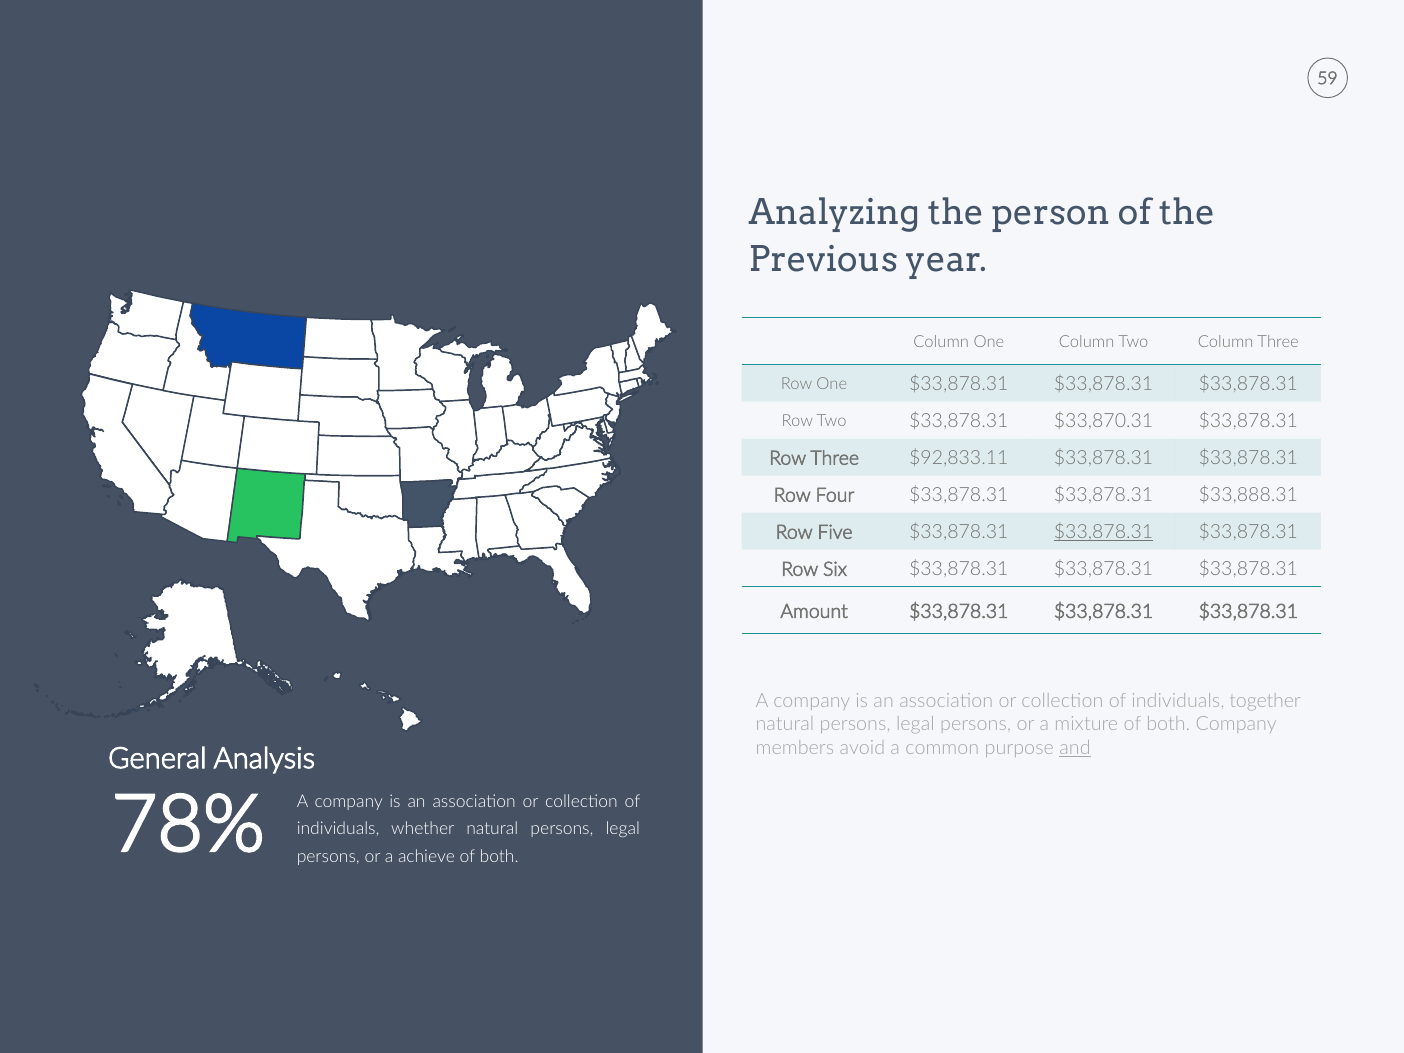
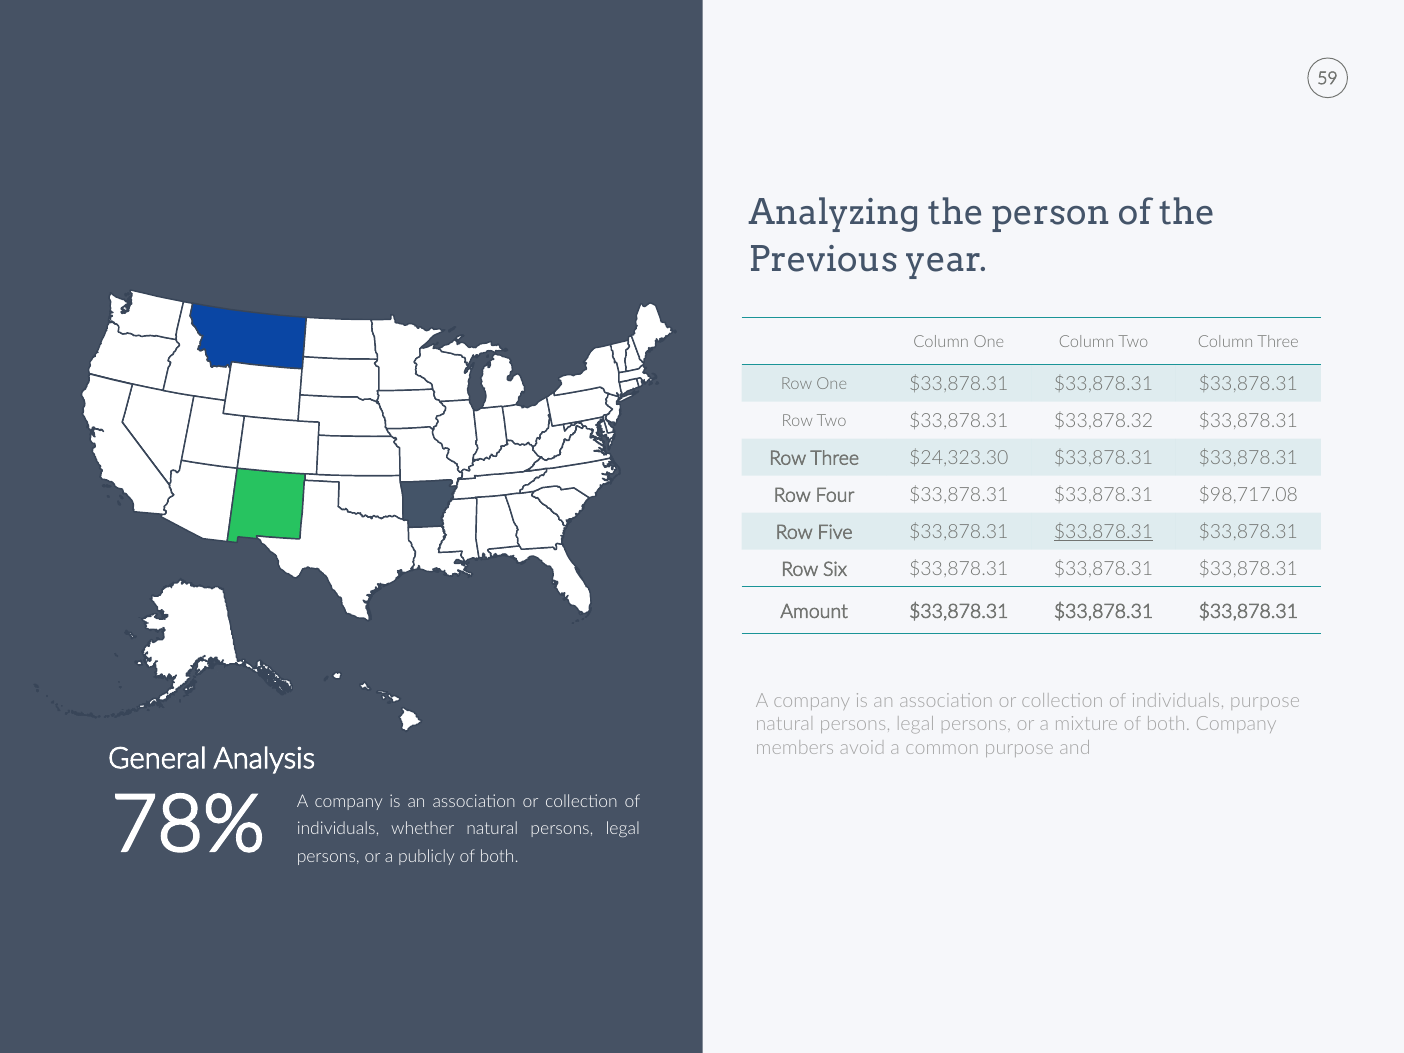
$33,870.31: $33,870.31 -> $33,878.32 (1104, 421)
$92,833.11: $92,833.11 -> $24,323.30 (959, 458)
$33,888.31: $33,888.31 -> $98,717.08 (1248, 495)
individuals together: together -> purpose (1265, 701)
and underline: present -> none (1075, 748)
achieve: achieve -> publicly (427, 856)
